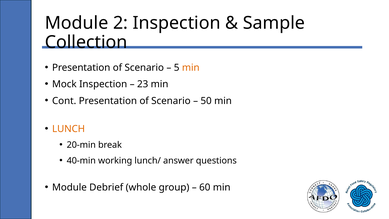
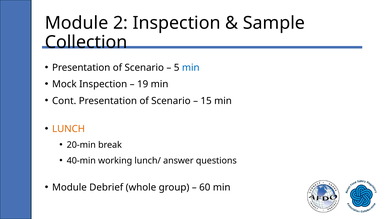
min colour: orange -> blue (191, 68)
23: 23 -> 19 (143, 84)
50: 50 -> 15 (206, 101)
